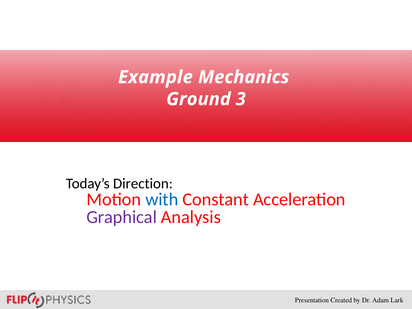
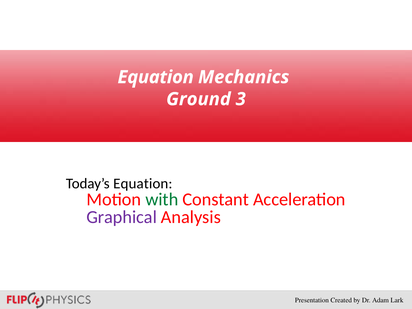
Example: Example -> Equation (156, 77)
Today’s Direction: Direction -> Equation (143, 184)
with colour: blue -> green (162, 199)
